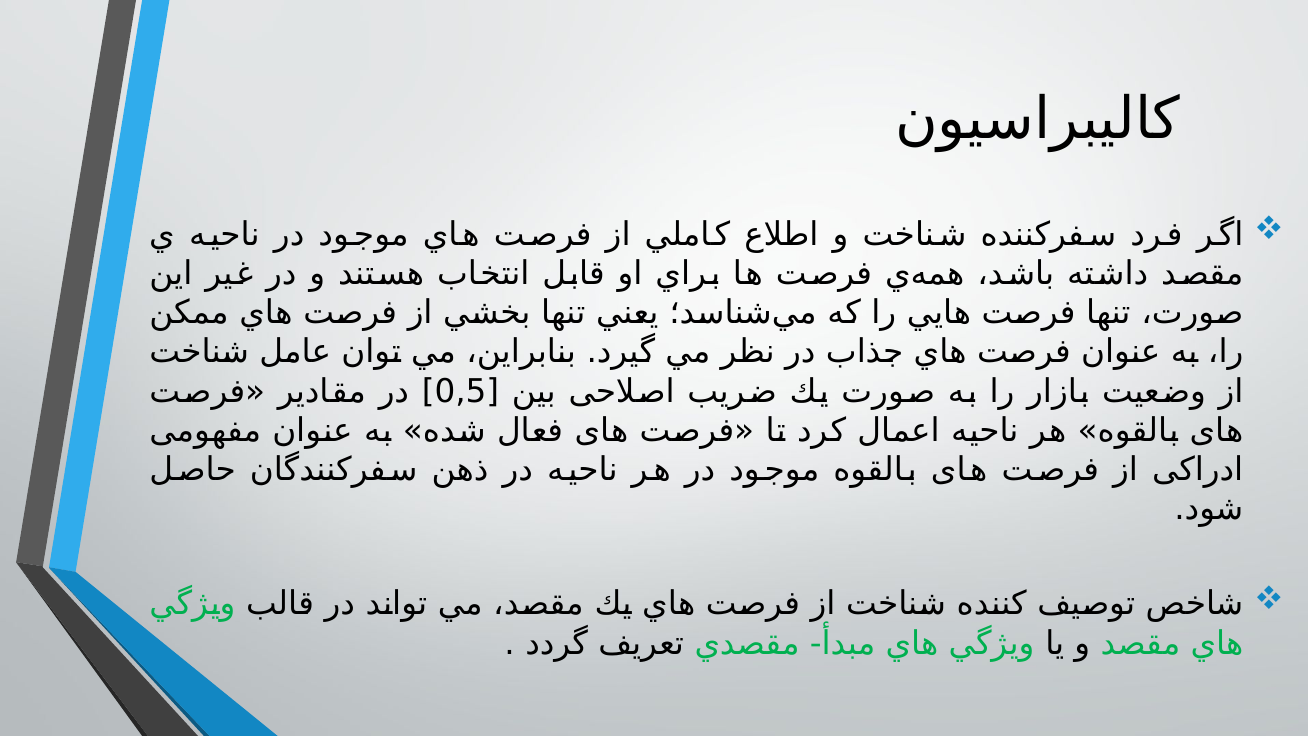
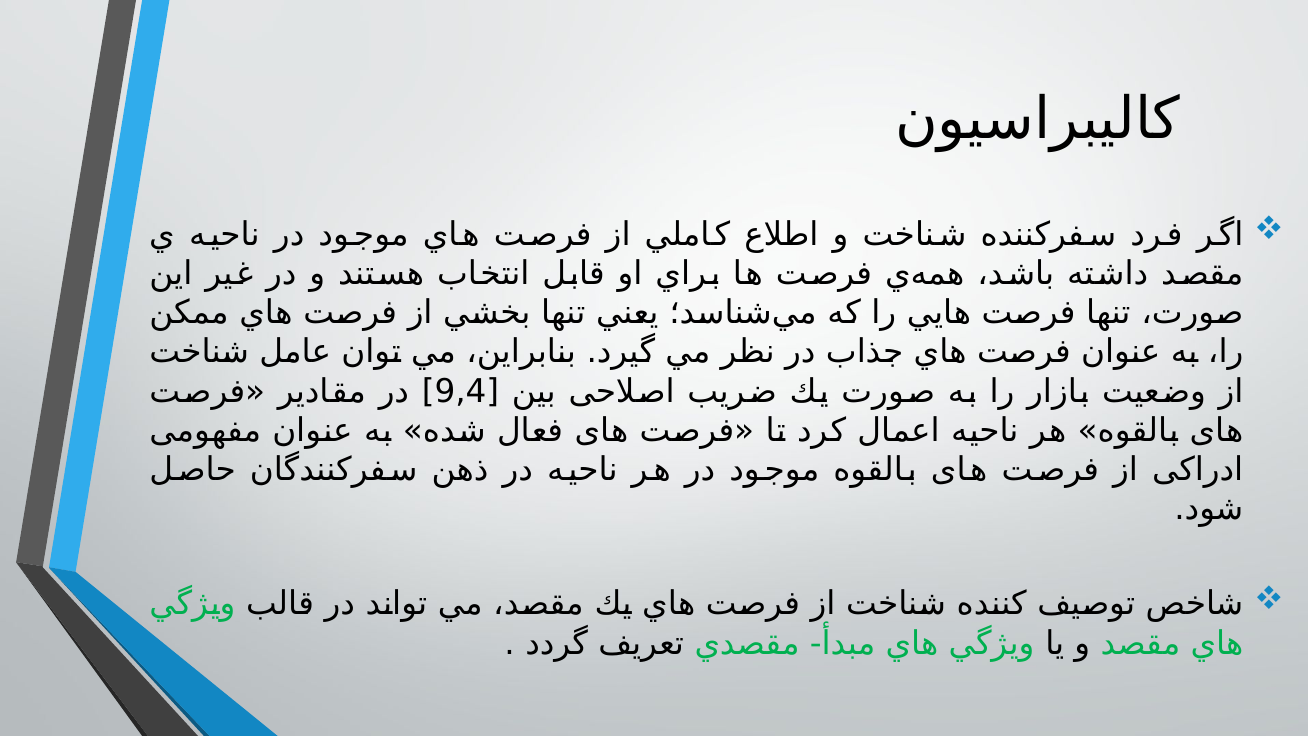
0,5: 0,5 -> 9,4 (461, 391)
